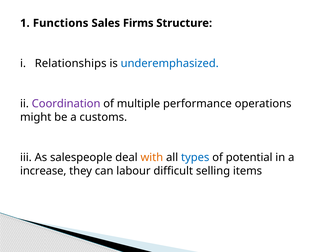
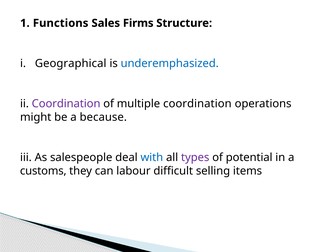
Relationships: Relationships -> Geographical (71, 63)
multiple performance: performance -> coordination (197, 104)
customs: customs -> because (103, 117)
with colour: orange -> blue (152, 158)
types colour: blue -> purple (195, 158)
increase: increase -> customs (43, 171)
